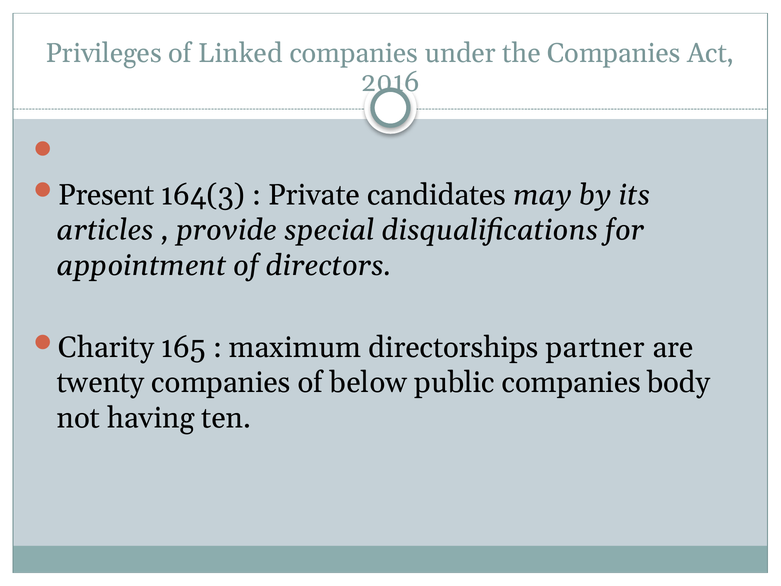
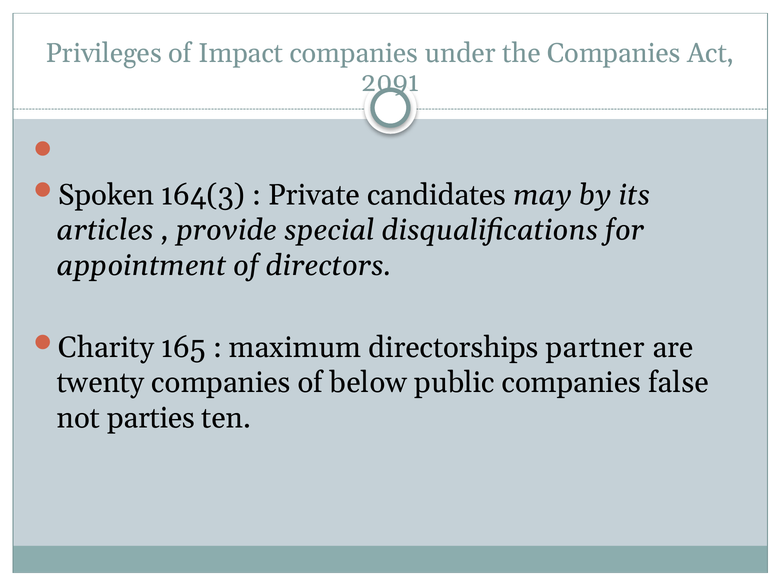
Linked: Linked -> Impact (241, 53)
2016: 2016 -> 2091 (390, 82)
Present: Present -> Spoken (106, 195)
body: body -> false (678, 383)
having: having -> parties (151, 418)
